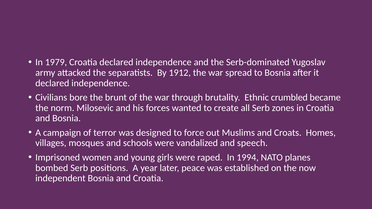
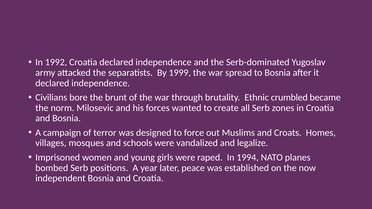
1979: 1979 -> 1992 (56, 62)
1912: 1912 -> 1999 (180, 73)
speech: speech -> legalize (253, 143)
